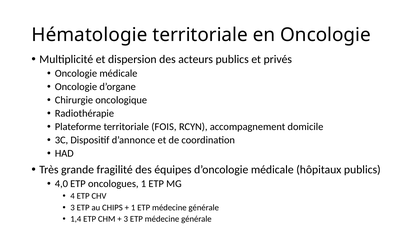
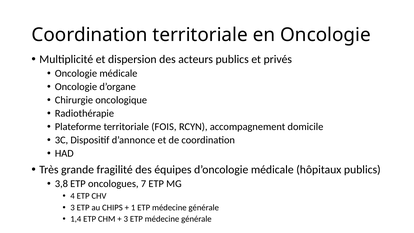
Hématologie: Hématologie -> Coordination (90, 35)
4,0: 4,0 -> 3,8 (61, 184)
oncologues 1: 1 -> 7 (143, 184)
